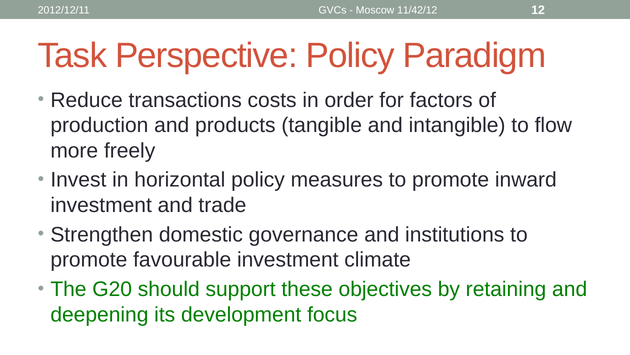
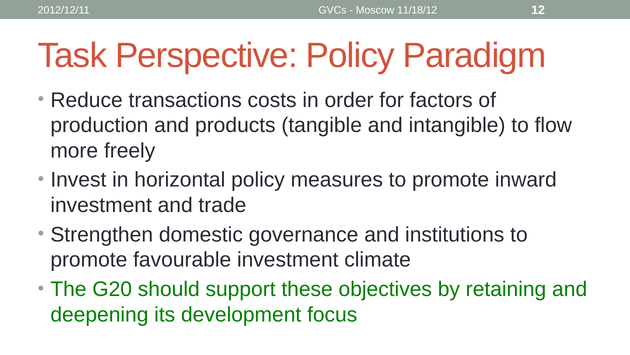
11/42/12: 11/42/12 -> 11/18/12 (417, 10)
